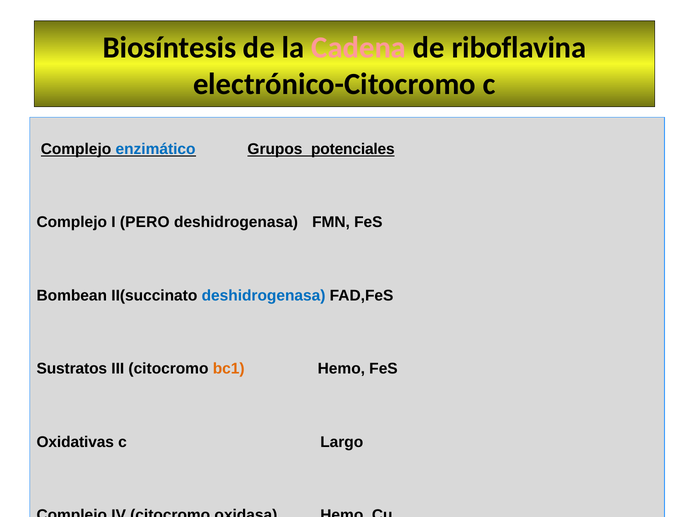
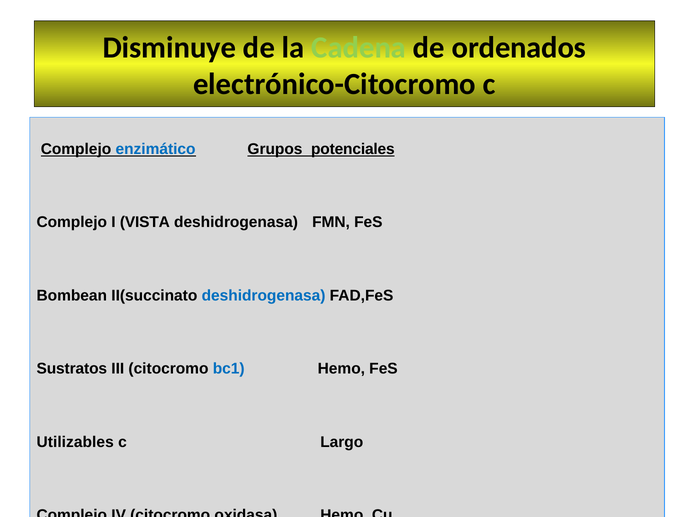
Biosíntesis: Biosíntesis -> Disminuye (169, 48)
Cadena colour: pink -> light green (359, 48)
riboflavina: riboflavina -> ordenados (519, 48)
PERO: PERO -> VISTA (145, 222)
bc1 colour: orange -> blue (229, 369)
Oxidativas: Oxidativas -> Utilizables (75, 442)
